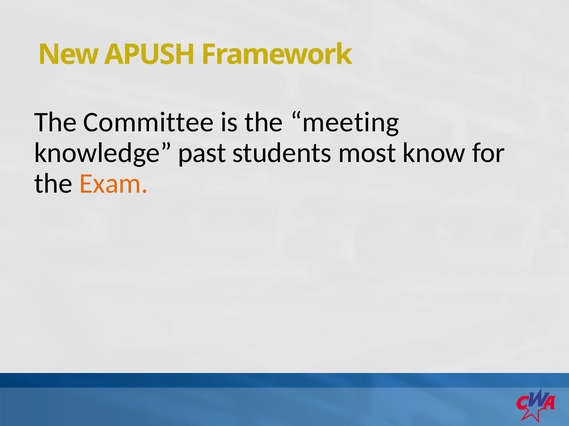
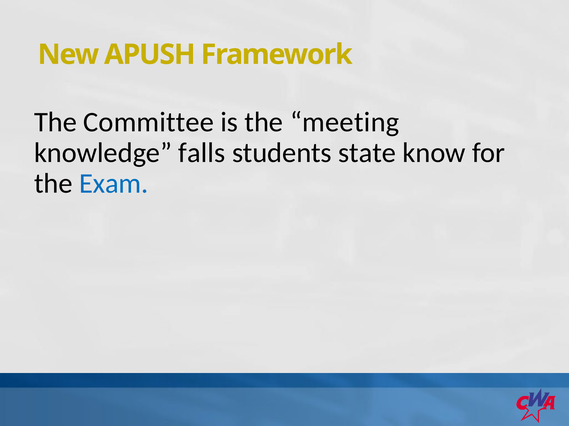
past: past -> falls (202, 153)
most: most -> state (367, 153)
Exam colour: orange -> blue (114, 184)
